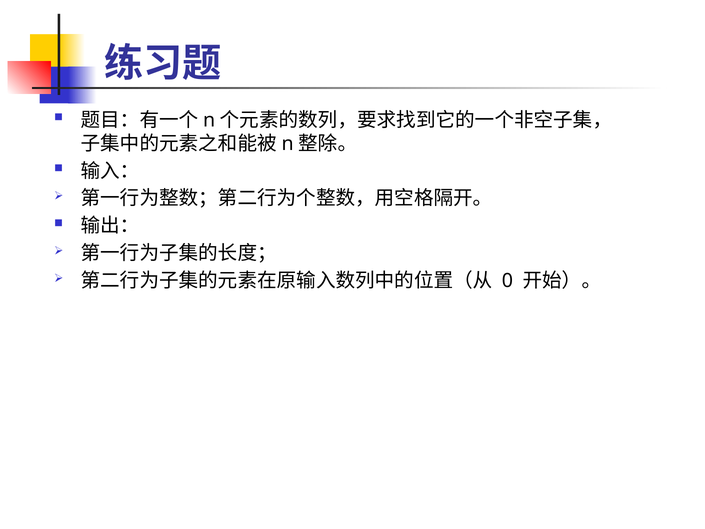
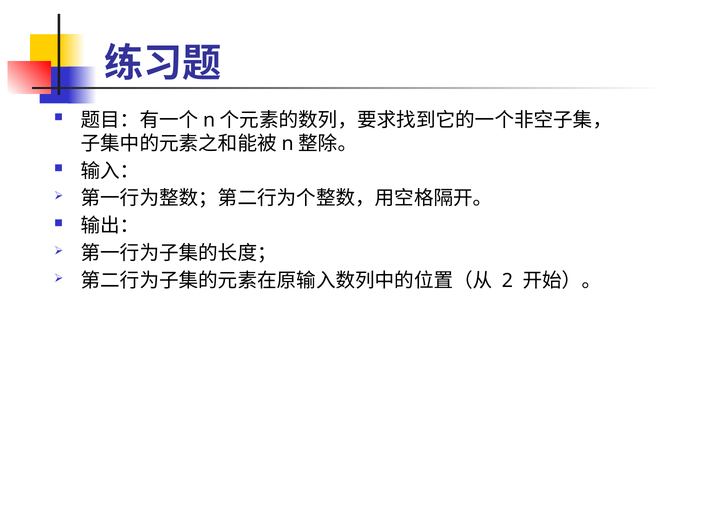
0: 0 -> 2 (507, 281)
